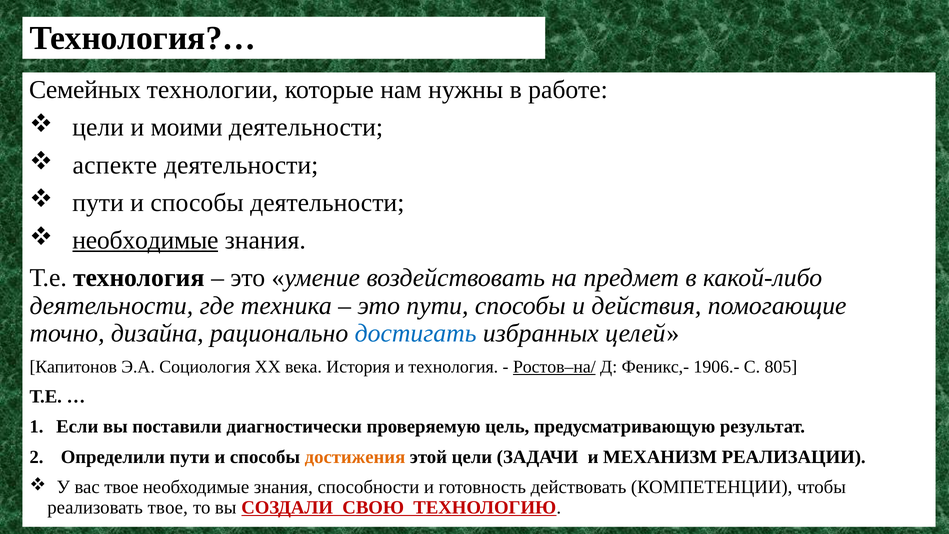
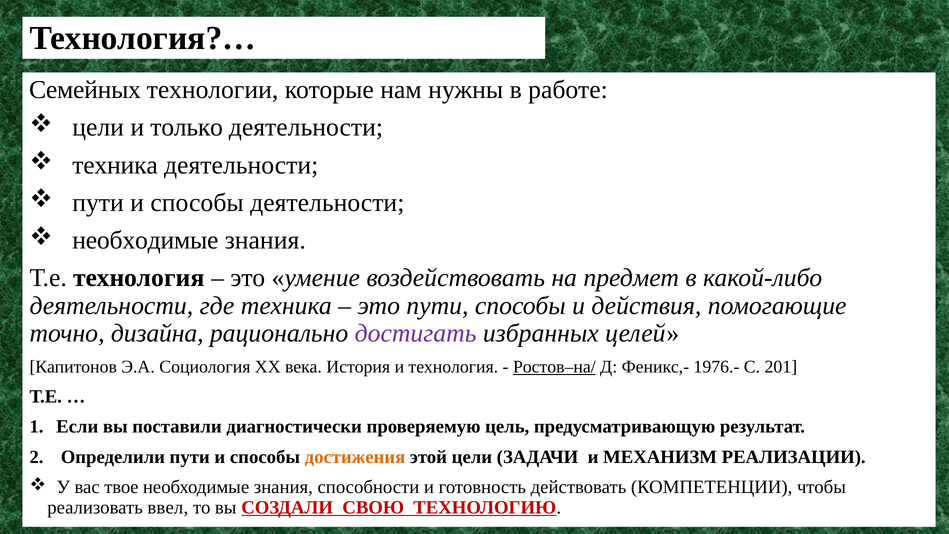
моими: моими -> только (187, 127)
аспекте: аспекте -> техника (115, 165)
необходимые underline: present -> none (145, 240)
достигать colour: blue -> purple (416, 333)
1906.-: 1906.- -> 1976.- (716, 367)
805: 805 -> 201 (781, 367)
реализовать твое: твое -> ввел (168, 507)
